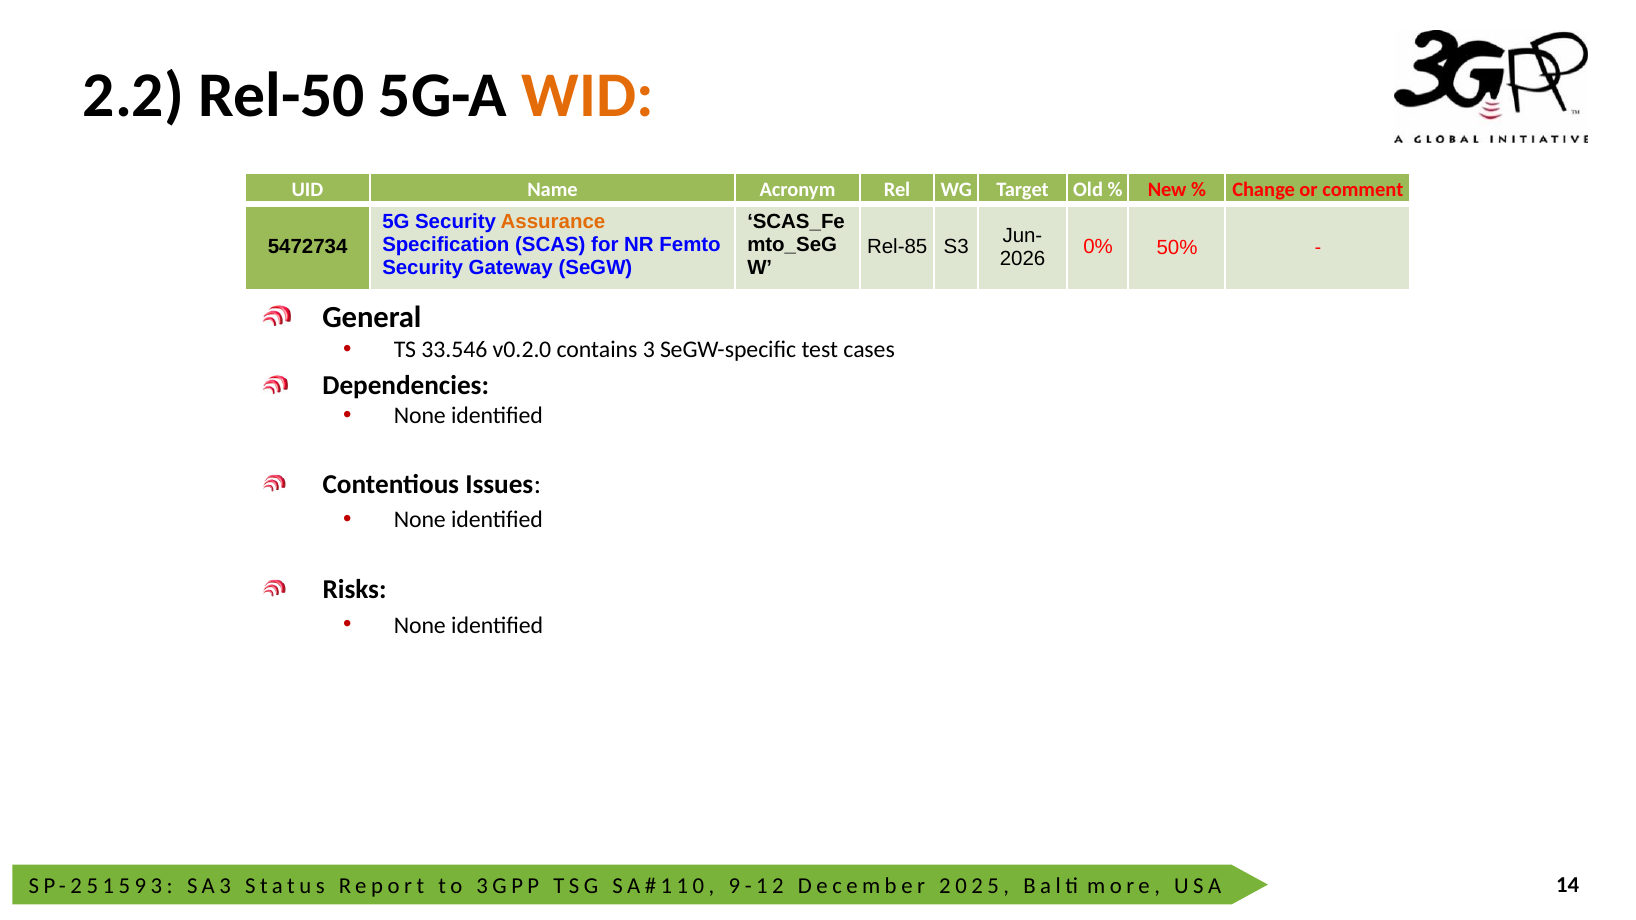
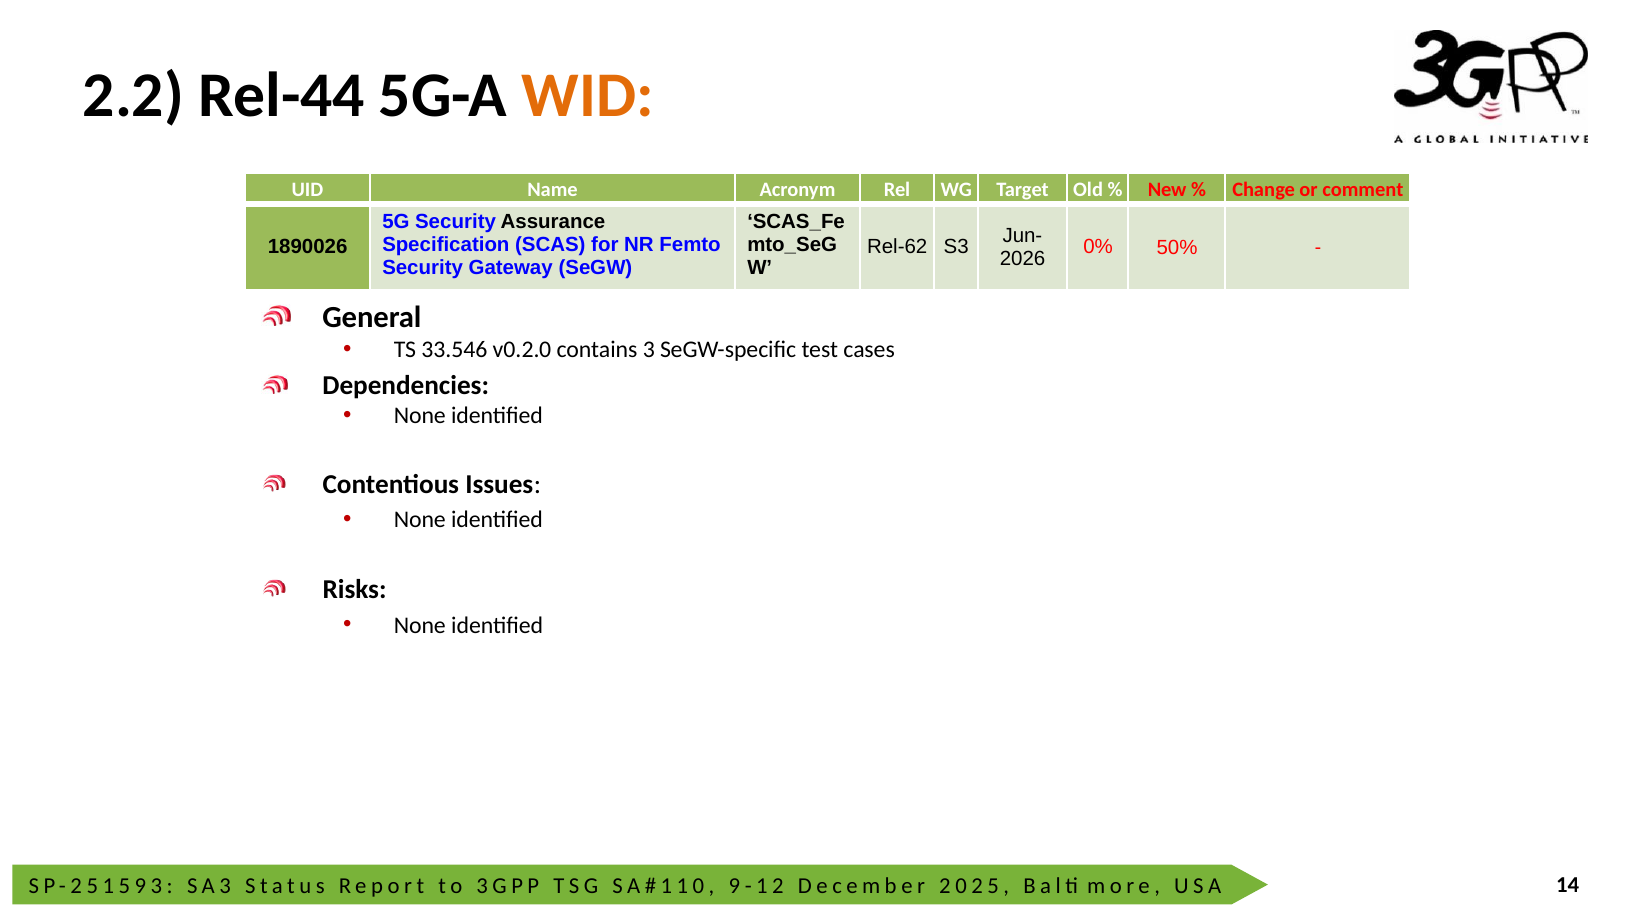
Rel-50: Rel-50 -> Rel-44 (281, 96)
Assurance colour: orange -> black (553, 222)
5472734: 5472734 -> 1890026 (308, 247)
Rel-85: Rel-85 -> Rel-62 (897, 247)
